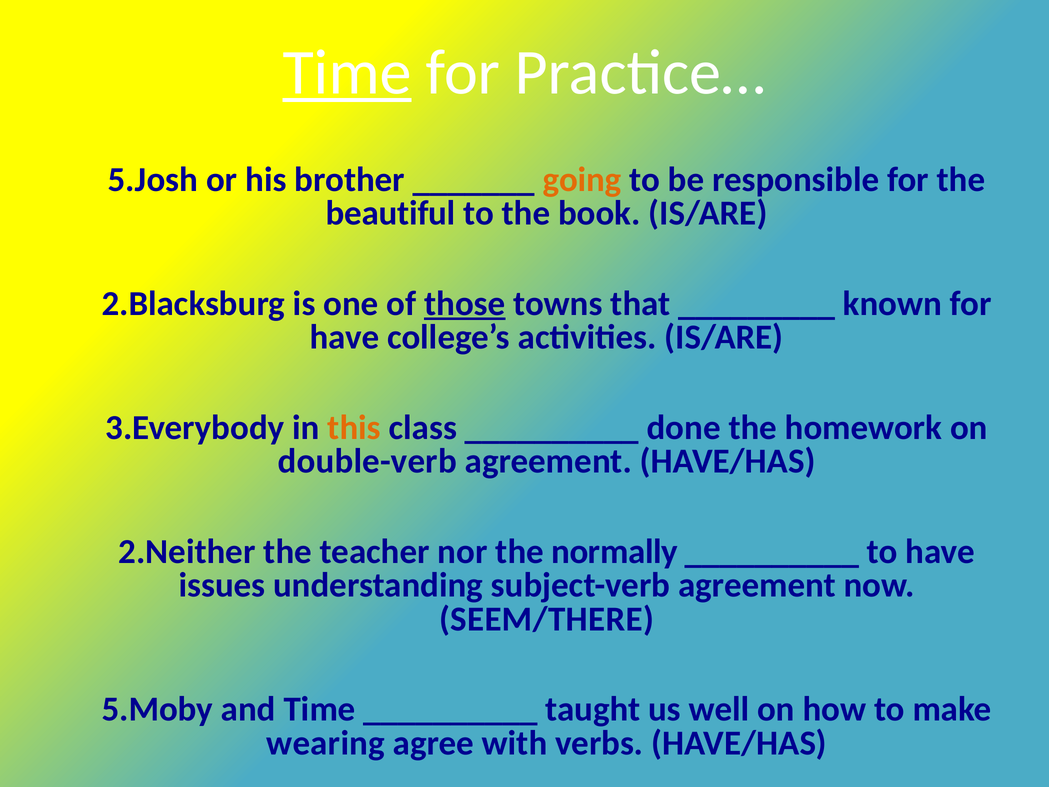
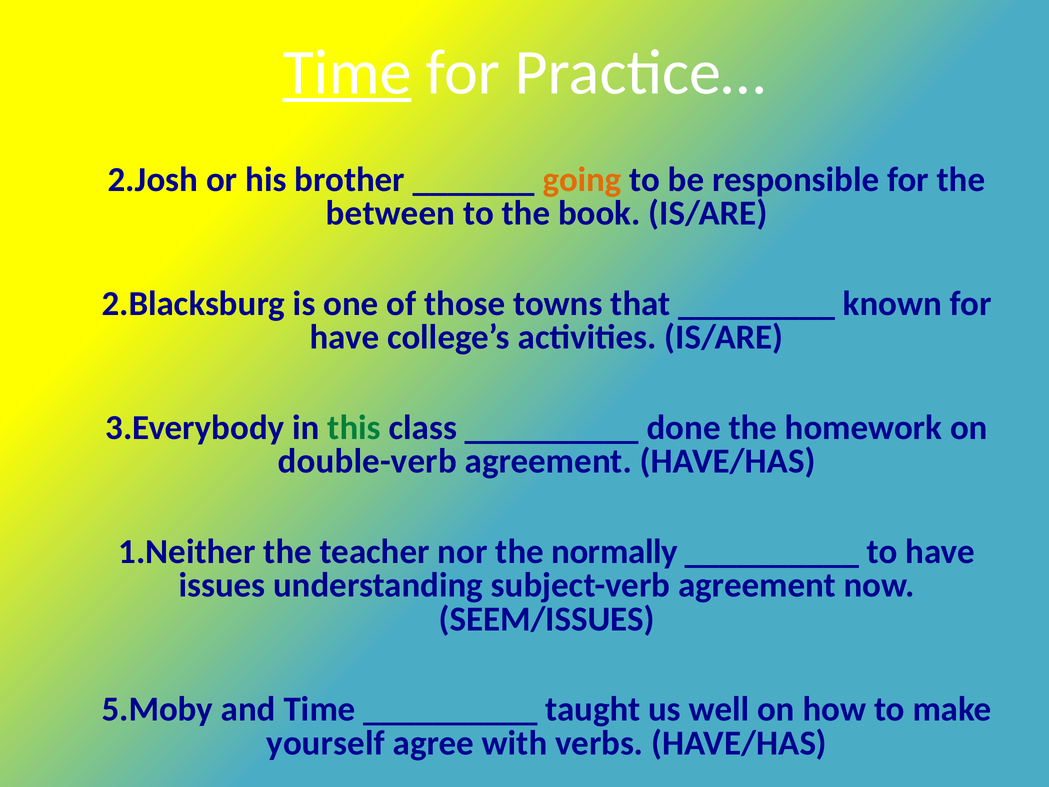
5.Josh: 5.Josh -> 2.Josh (153, 180)
beautiful: beautiful -> between (391, 213)
those underline: present -> none (465, 304)
this colour: orange -> green (354, 428)
2.Neither: 2.Neither -> 1.Neither (187, 552)
SEEM/THERE: SEEM/THERE -> SEEM/ISSUES (547, 619)
wearing: wearing -> yourself (326, 743)
